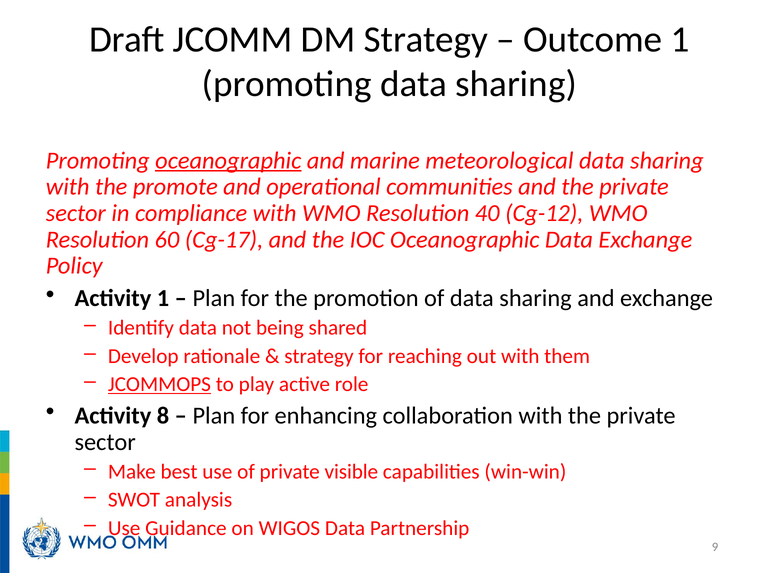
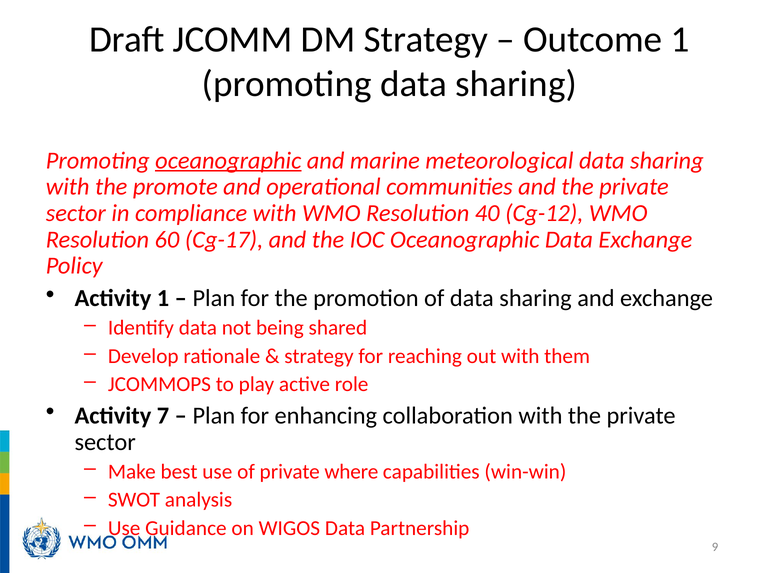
JCOMMOPS underline: present -> none (159, 384)
8: 8 -> 7 (163, 416)
visible: visible -> where (351, 472)
